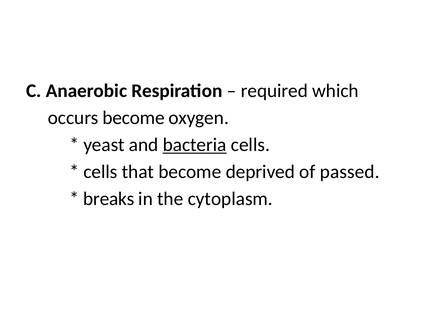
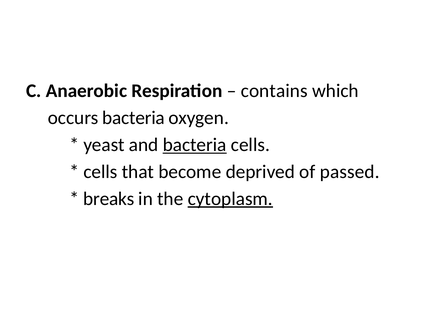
required: required -> contains (274, 91)
occurs become: become -> bacteria (134, 118)
cytoplasm underline: none -> present (230, 199)
